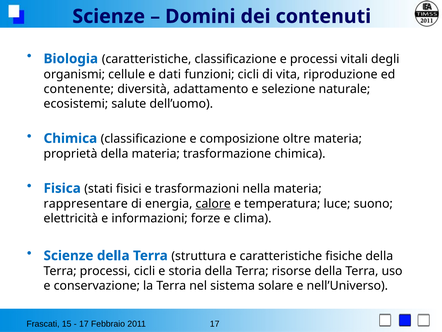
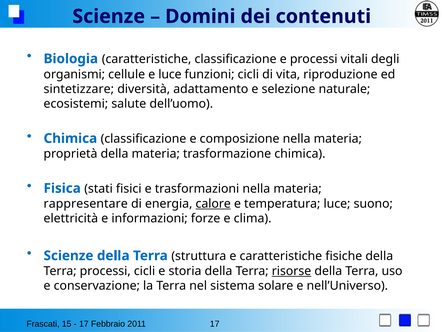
e dati: dati -> luce (170, 74)
contenente: contenente -> sintetizzare (79, 89)
composizione oltre: oltre -> nella (297, 139)
risorse underline: none -> present (291, 271)
